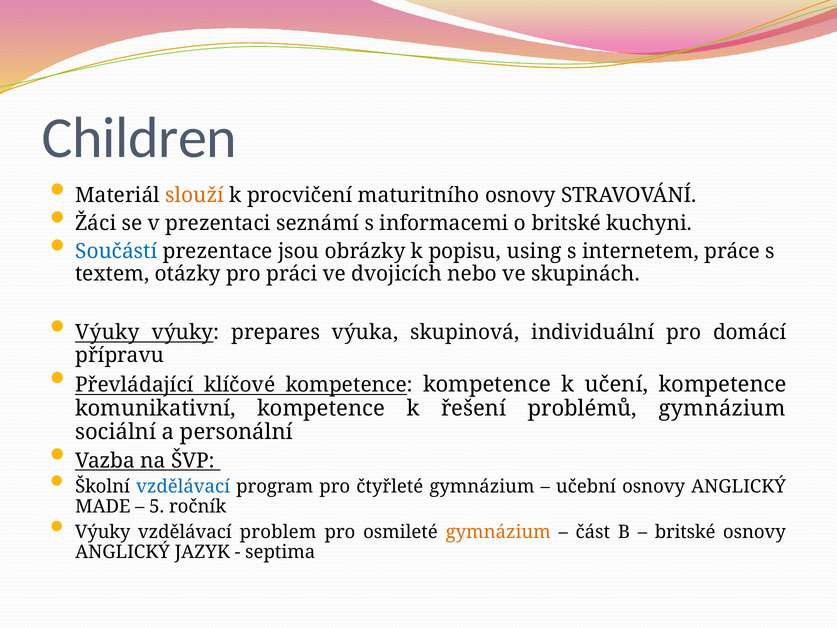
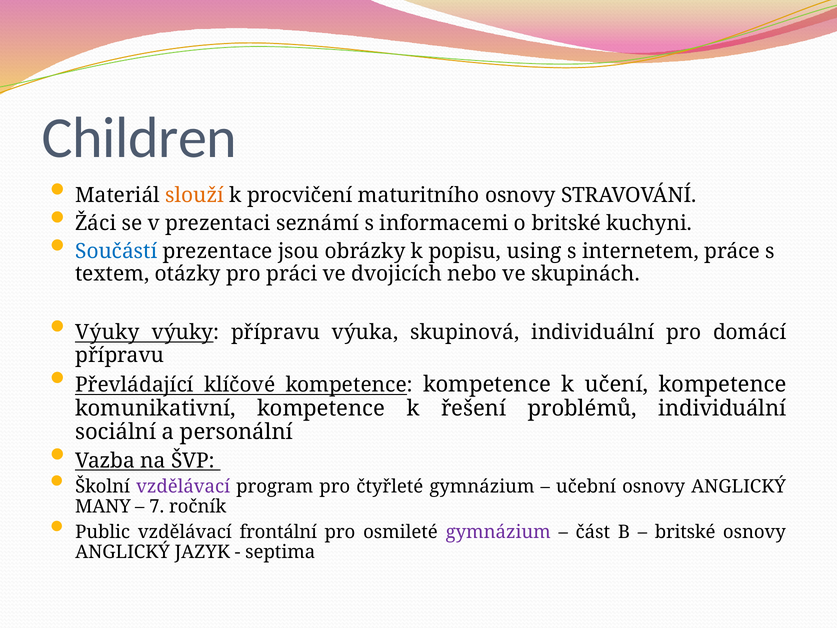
výuky prepares: prepares -> přípravu (276, 332)
problémů gymnázium: gymnázium -> individuální (722, 408)
vzdělávací colour: blue -> purple (183, 487)
MADE: MADE -> MANY (103, 507)
5: 5 -> 7 (157, 507)
Výuky: Výuky -> Public (103, 532)
problem: problem -> frontální (278, 532)
gymnázium colour: orange -> purple (498, 532)
